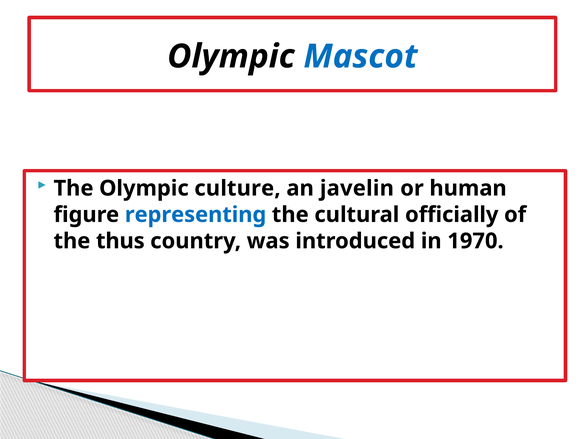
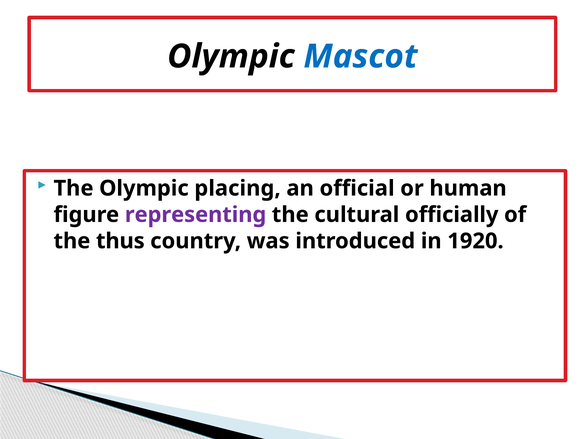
culture: culture -> placing (238, 188)
javelin: javelin -> official (357, 188)
representing colour: blue -> purple (196, 215)
1970: 1970 -> 1920 (475, 241)
